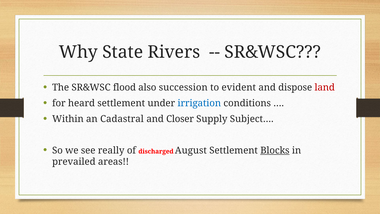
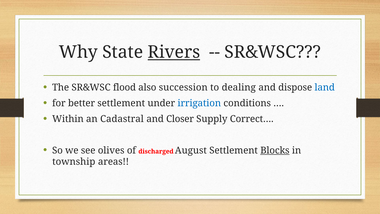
Rivers underline: none -> present (174, 52)
evident: evident -> dealing (239, 87)
land colour: red -> blue (325, 87)
heard: heard -> better (82, 103)
Subject…: Subject… -> Correct… (252, 119)
really: really -> olives (111, 150)
prevailed: prevailed -> township (74, 162)
